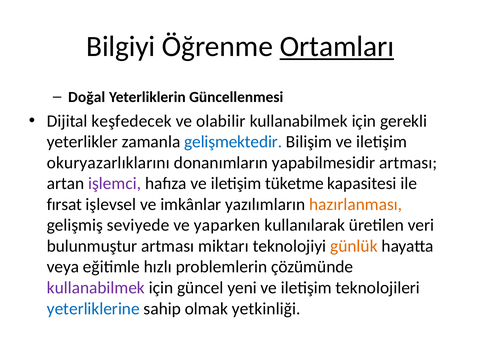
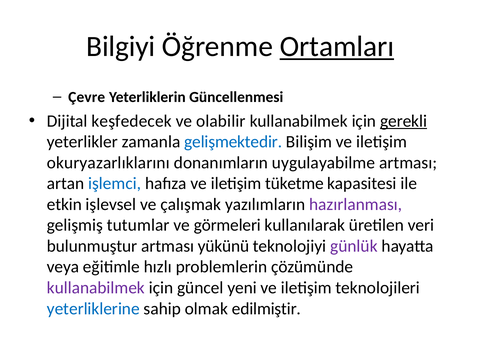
Doğal: Doğal -> Çevre (87, 97)
gerekli underline: none -> present (404, 121)
yapabilmesidir: yapabilmesidir -> uygulayabilme (324, 163)
işlemci colour: purple -> blue (115, 183)
fırsat: fırsat -> etkin (64, 204)
imkânlar: imkânlar -> çalışmak (191, 204)
hazırlanması colour: orange -> purple (356, 204)
seviyede: seviyede -> tutumlar (138, 225)
yaparken: yaparken -> görmeleri (227, 225)
miktarı: miktarı -> yükünü (224, 246)
günlük colour: orange -> purple (354, 246)
yetkinliği: yetkinliği -> edilmiştir (266, 308)
